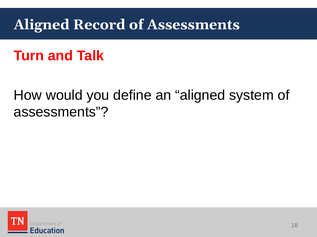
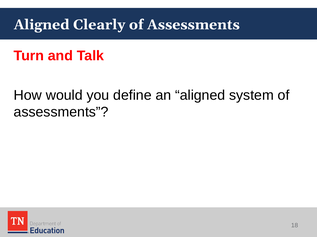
Record: Record -> Clearly (99, 25)
